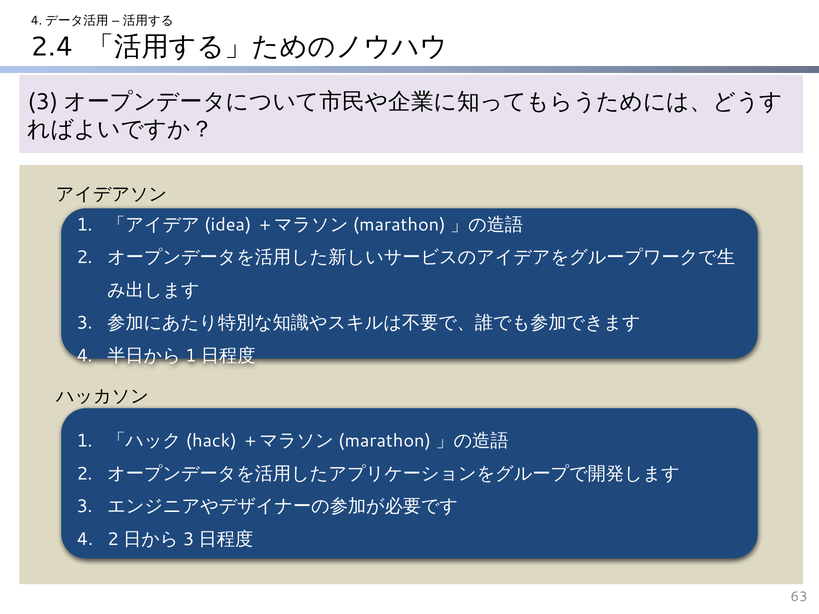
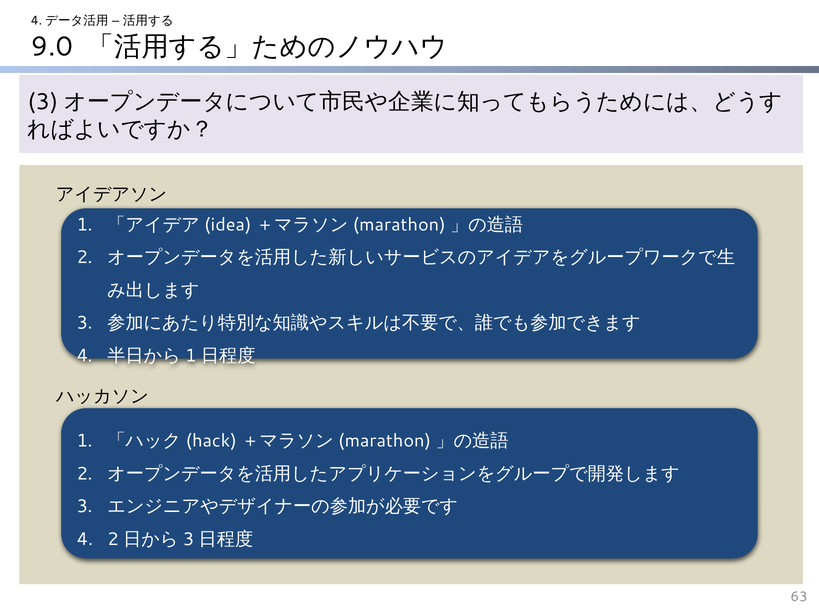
2.4: 2.4 -> 9.0 (52, 47)
